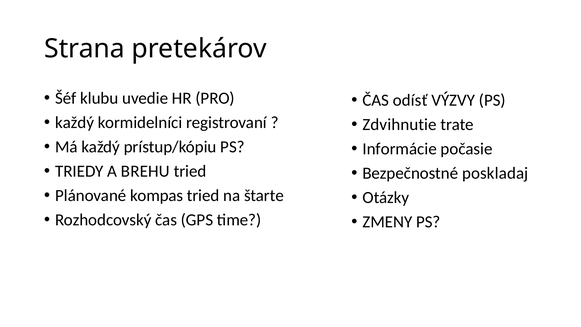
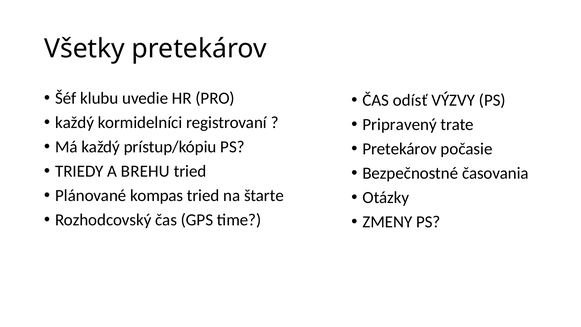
Strana: Strana -> Všetky (85, 49)
Zdvihnutie: Zdvihnutie -> Pripravený (400, 124)
Informácie: Informácie -> Pretekárov (400, 149)
poskladaj: poskladaj -> časovania (495, 173)
